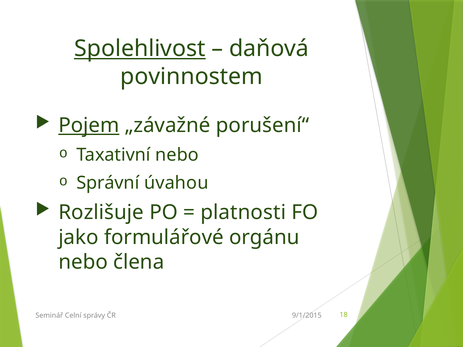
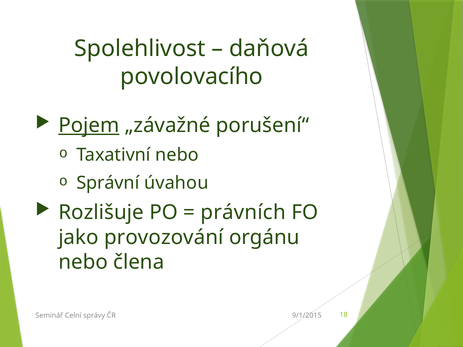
Spolehlivost underline: present -> none (140, 49)
povinnostem: povinnostem -> povolovacího (192, 76)
platnosti: platnosti -> právních (243, 213)
formulářové: formulářové -> provozování (164, 237)
